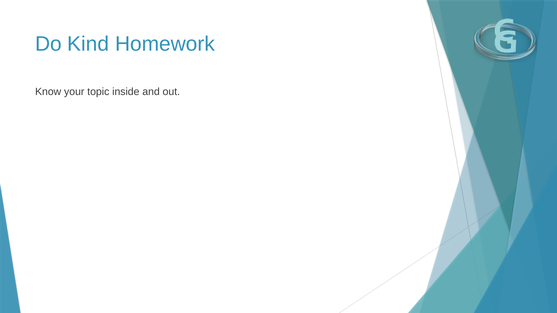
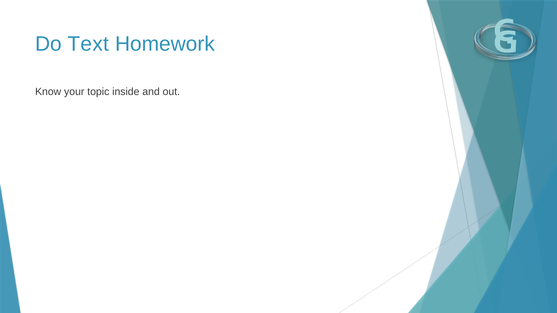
Kind: Kind -> Text (88, 44)
